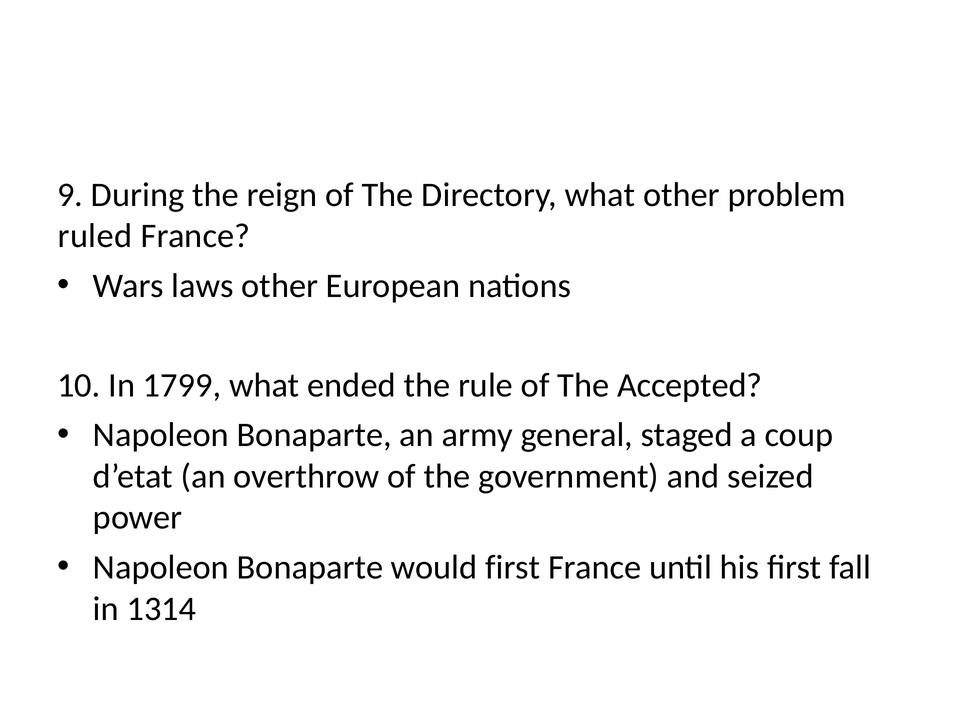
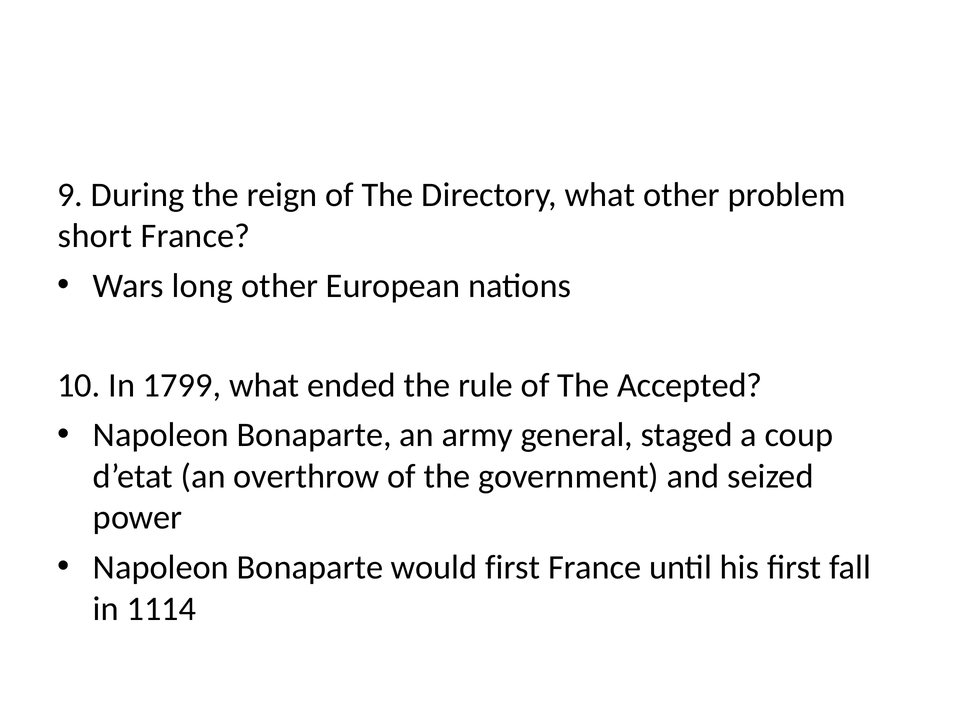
ruled: ruled -> short (95, 236)
laws: laws -> long (202, 286)
1314: 1314 -> 1114 (161, 608)
